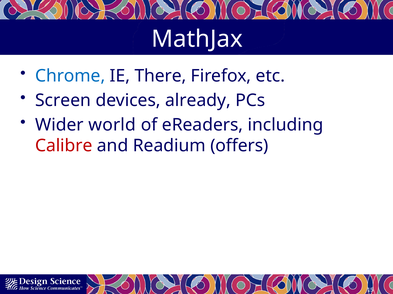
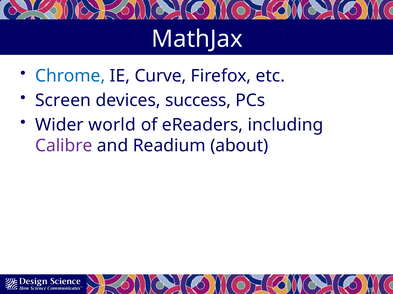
There: There -> Curve (160, 76)
already: already -> success (198, 101)
Calibre colour: red -> purple (64, 146)
offers: offers -> about (239, 146)
